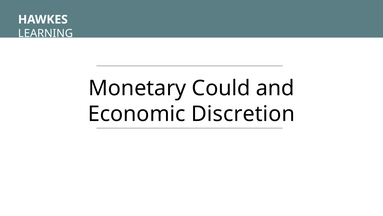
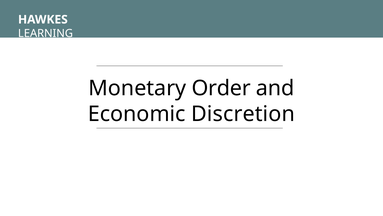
Could: Could -> Order (221, 88)
